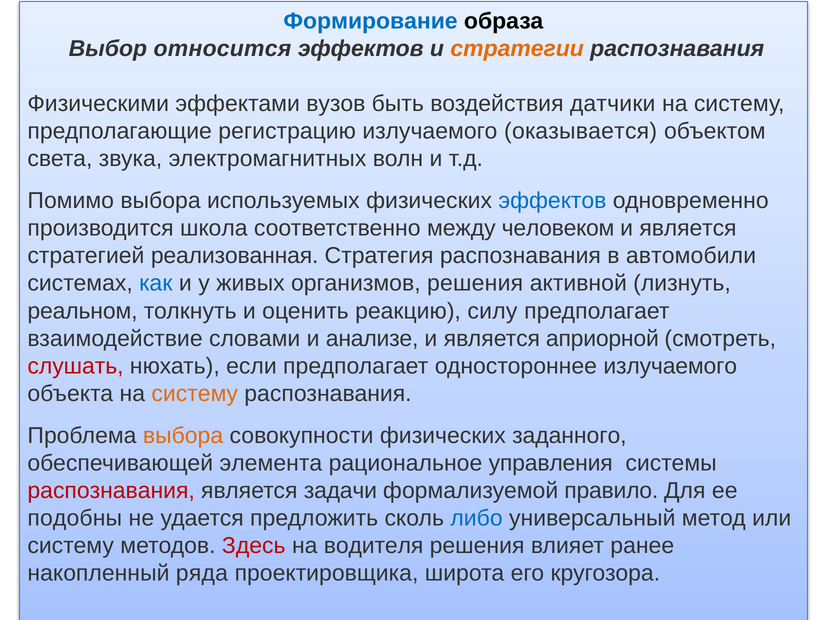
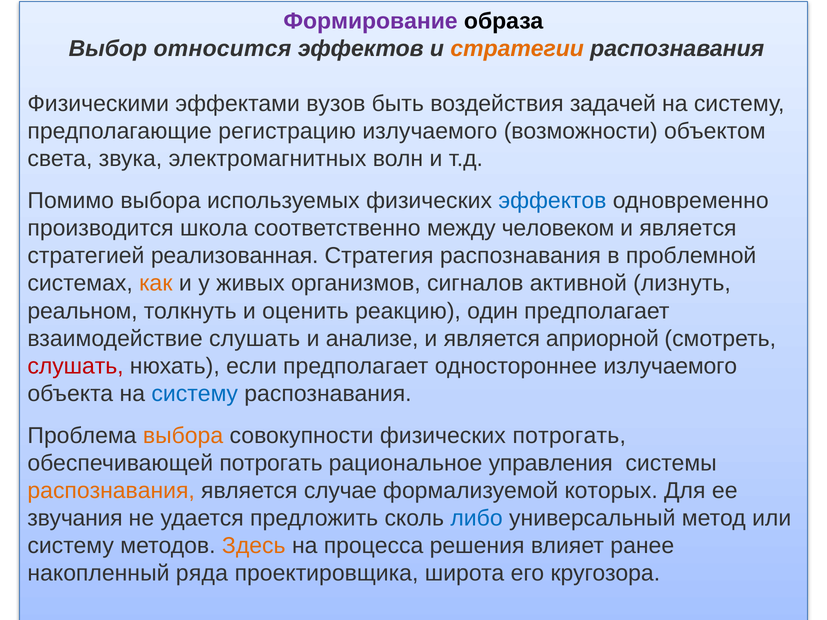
Формирование colour: blue -> purple (371, 21)
датчики: датчики -> задачей (613, 104)
оказывается: оказывается -> возможности (581, 131)
автомобили: автомобили -> проблемной (691, 256)
как colour: blue -> orange (156, 283)
организмов решения: решения -> сигналов (475, 283)
силу: силу -> один (493, 311)
взаимодействие словами: словами -> слушать (255, 339)
систему colour: orange -> blue (195, 394)
физических заданного: заданного -> потрогать (569, 436)
обеспечивающей элемента: элемента -> потрогать (271, 463)
распознавания colour: red -> orange (111, 491)
задачи: задачи -> случае (340, 491)
правило: правило -> которых (611, 491)
подобны: подобны -> звучания (75, 518)
Здесь colour: red -> orange (254, 546)
водителя: водителя -> процесса (374, 546)
